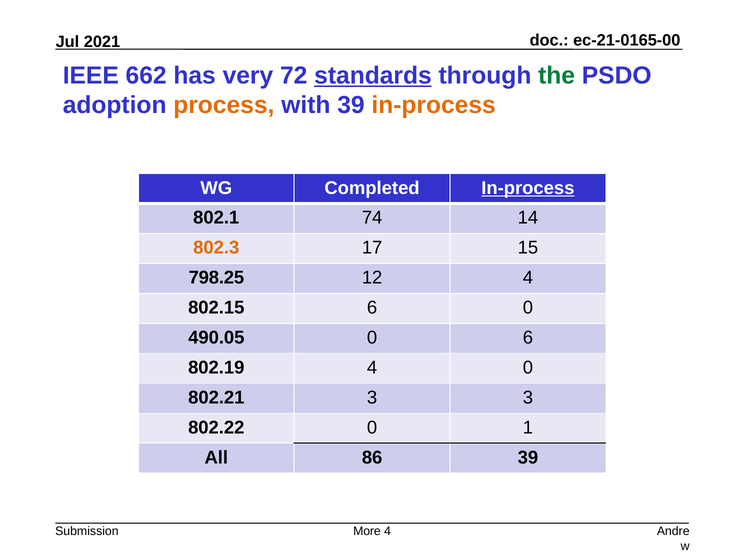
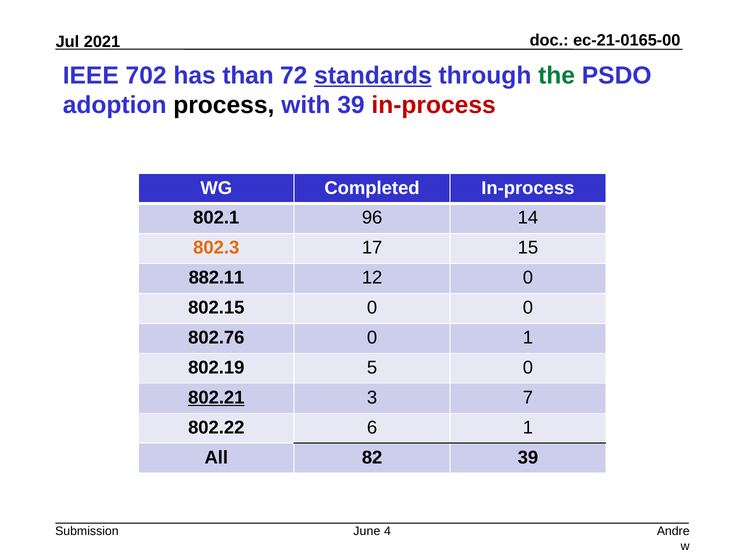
662: 662 -> 702 (146, 76)
very: very -> than (248, 76)
process colour: orange -> black (224, 105)
in-process colour: orange -> red (434, 105)
In-process underline: present -> none (528, 188)
74: 74 -> 96 (372, 218)
798.25: 798.25 -> 882.11 (216, 278)
12 4: 4 -> 0 (528, 278)
802.15 6: 6 -> 0 (372, 307)
490.05: 490.05 -> 802.76 (216, 337)
0 6: 6 -> 1 (528, 337)
802.19 4: 4 -> 5 (372, 367)
802.21 underline: none -> present (216, 397)
3 3: 3 -> 7 (528, 397)
802.22 0: 0 -> 6 (372, 427)
86: 86 -> 82 (372, 457)
More: More -> June (367, 531)
